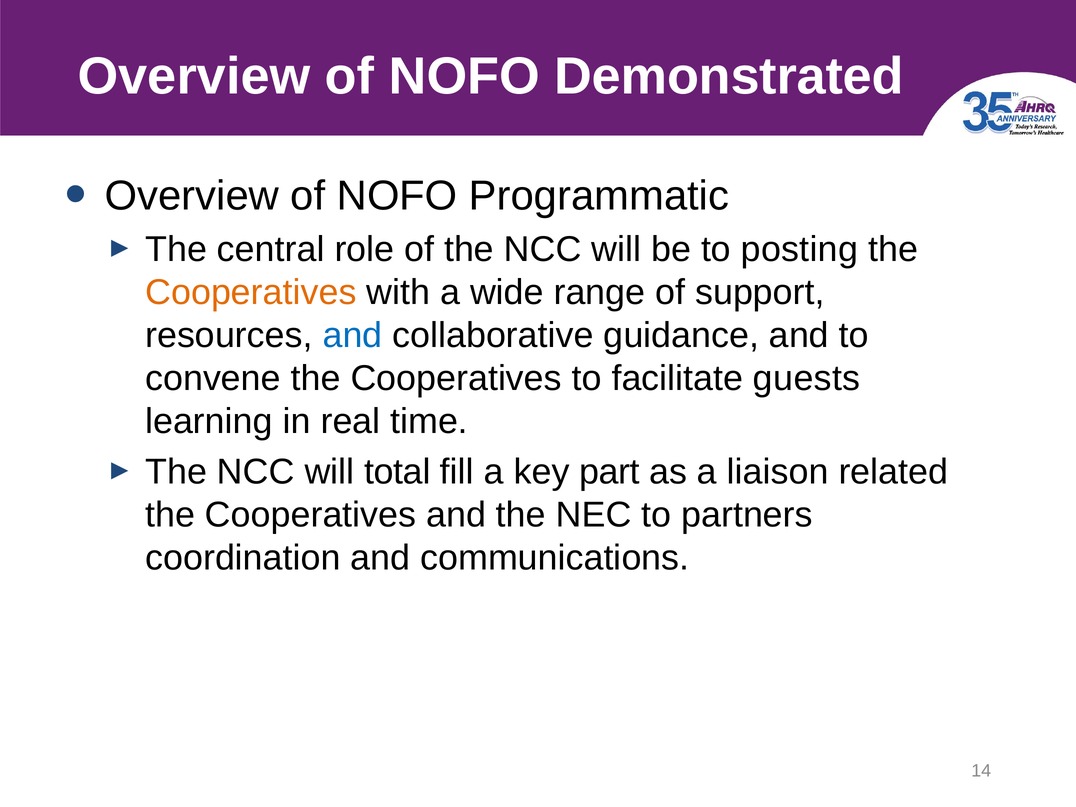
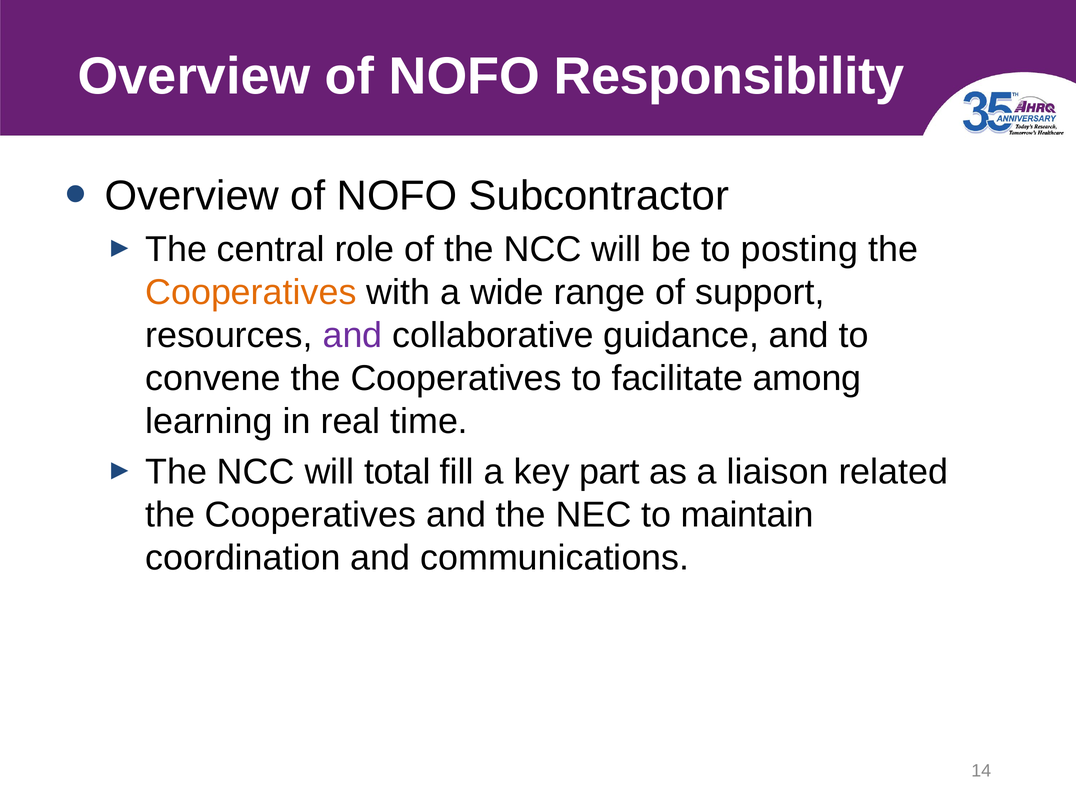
Demonstrated: Demonstrated -> Responsibility (729, 76)
Programmatic: Programmatic -> Subcontractor (599, 196)
and colour: blue -> purple (353, 336)
guests: guests -> among (807, 379)
partners: partners -> maintain (747, 515)
